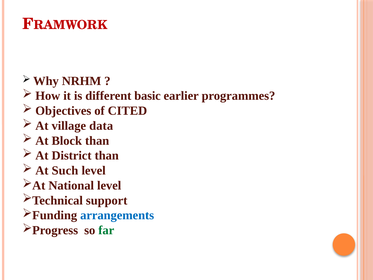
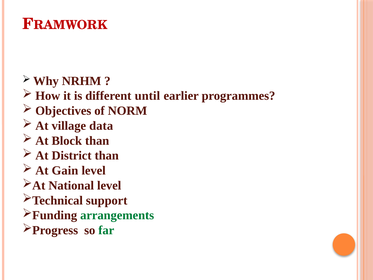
basic: basic -> until (147, 96)
CITED: CITED -> NORM (127, 111)
Such: Such -> Gain (65, 170)
arrangements colour: blue -> green (117, 215)
